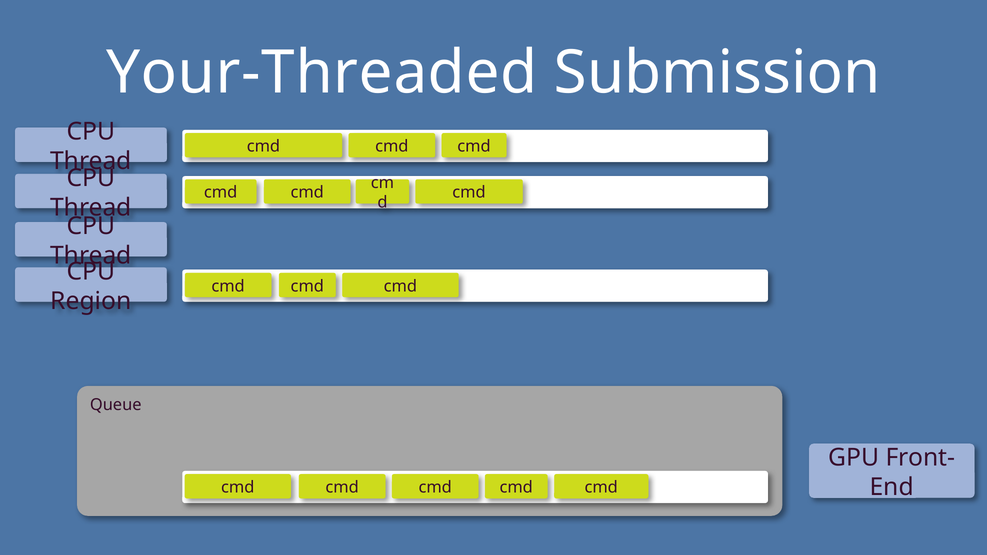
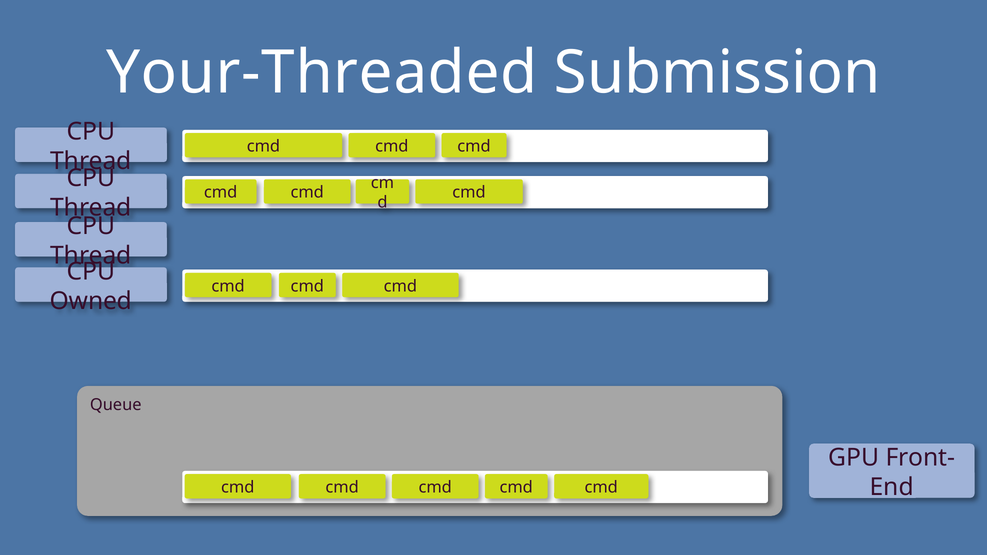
Region: Region -> Owned (91, 301)
